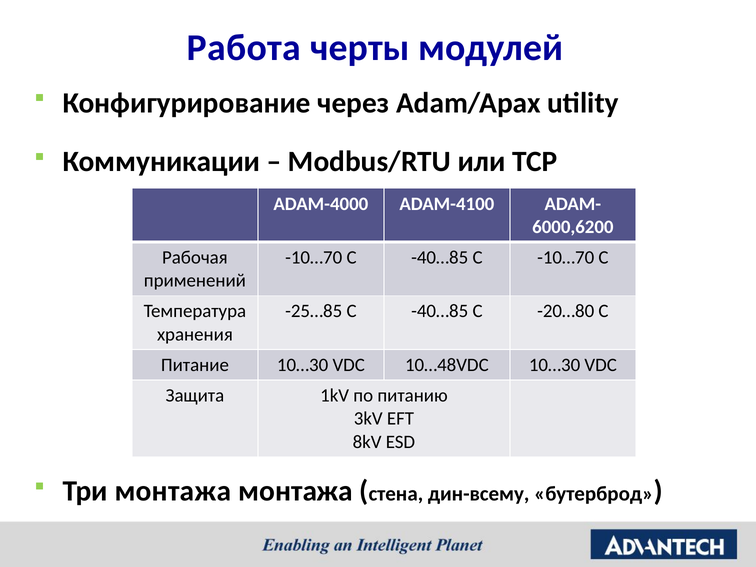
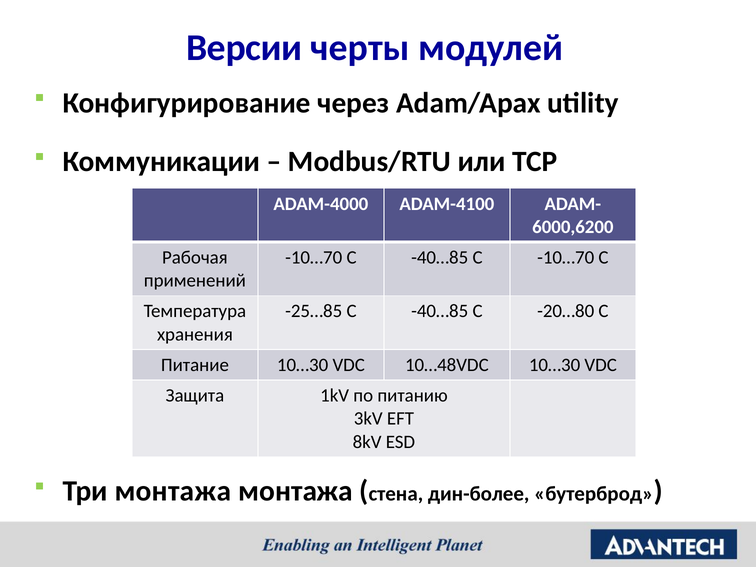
Работа: Работа -> Версии (244, 48)
дин-всему: дин-всему -> дин-более (479, 494)
